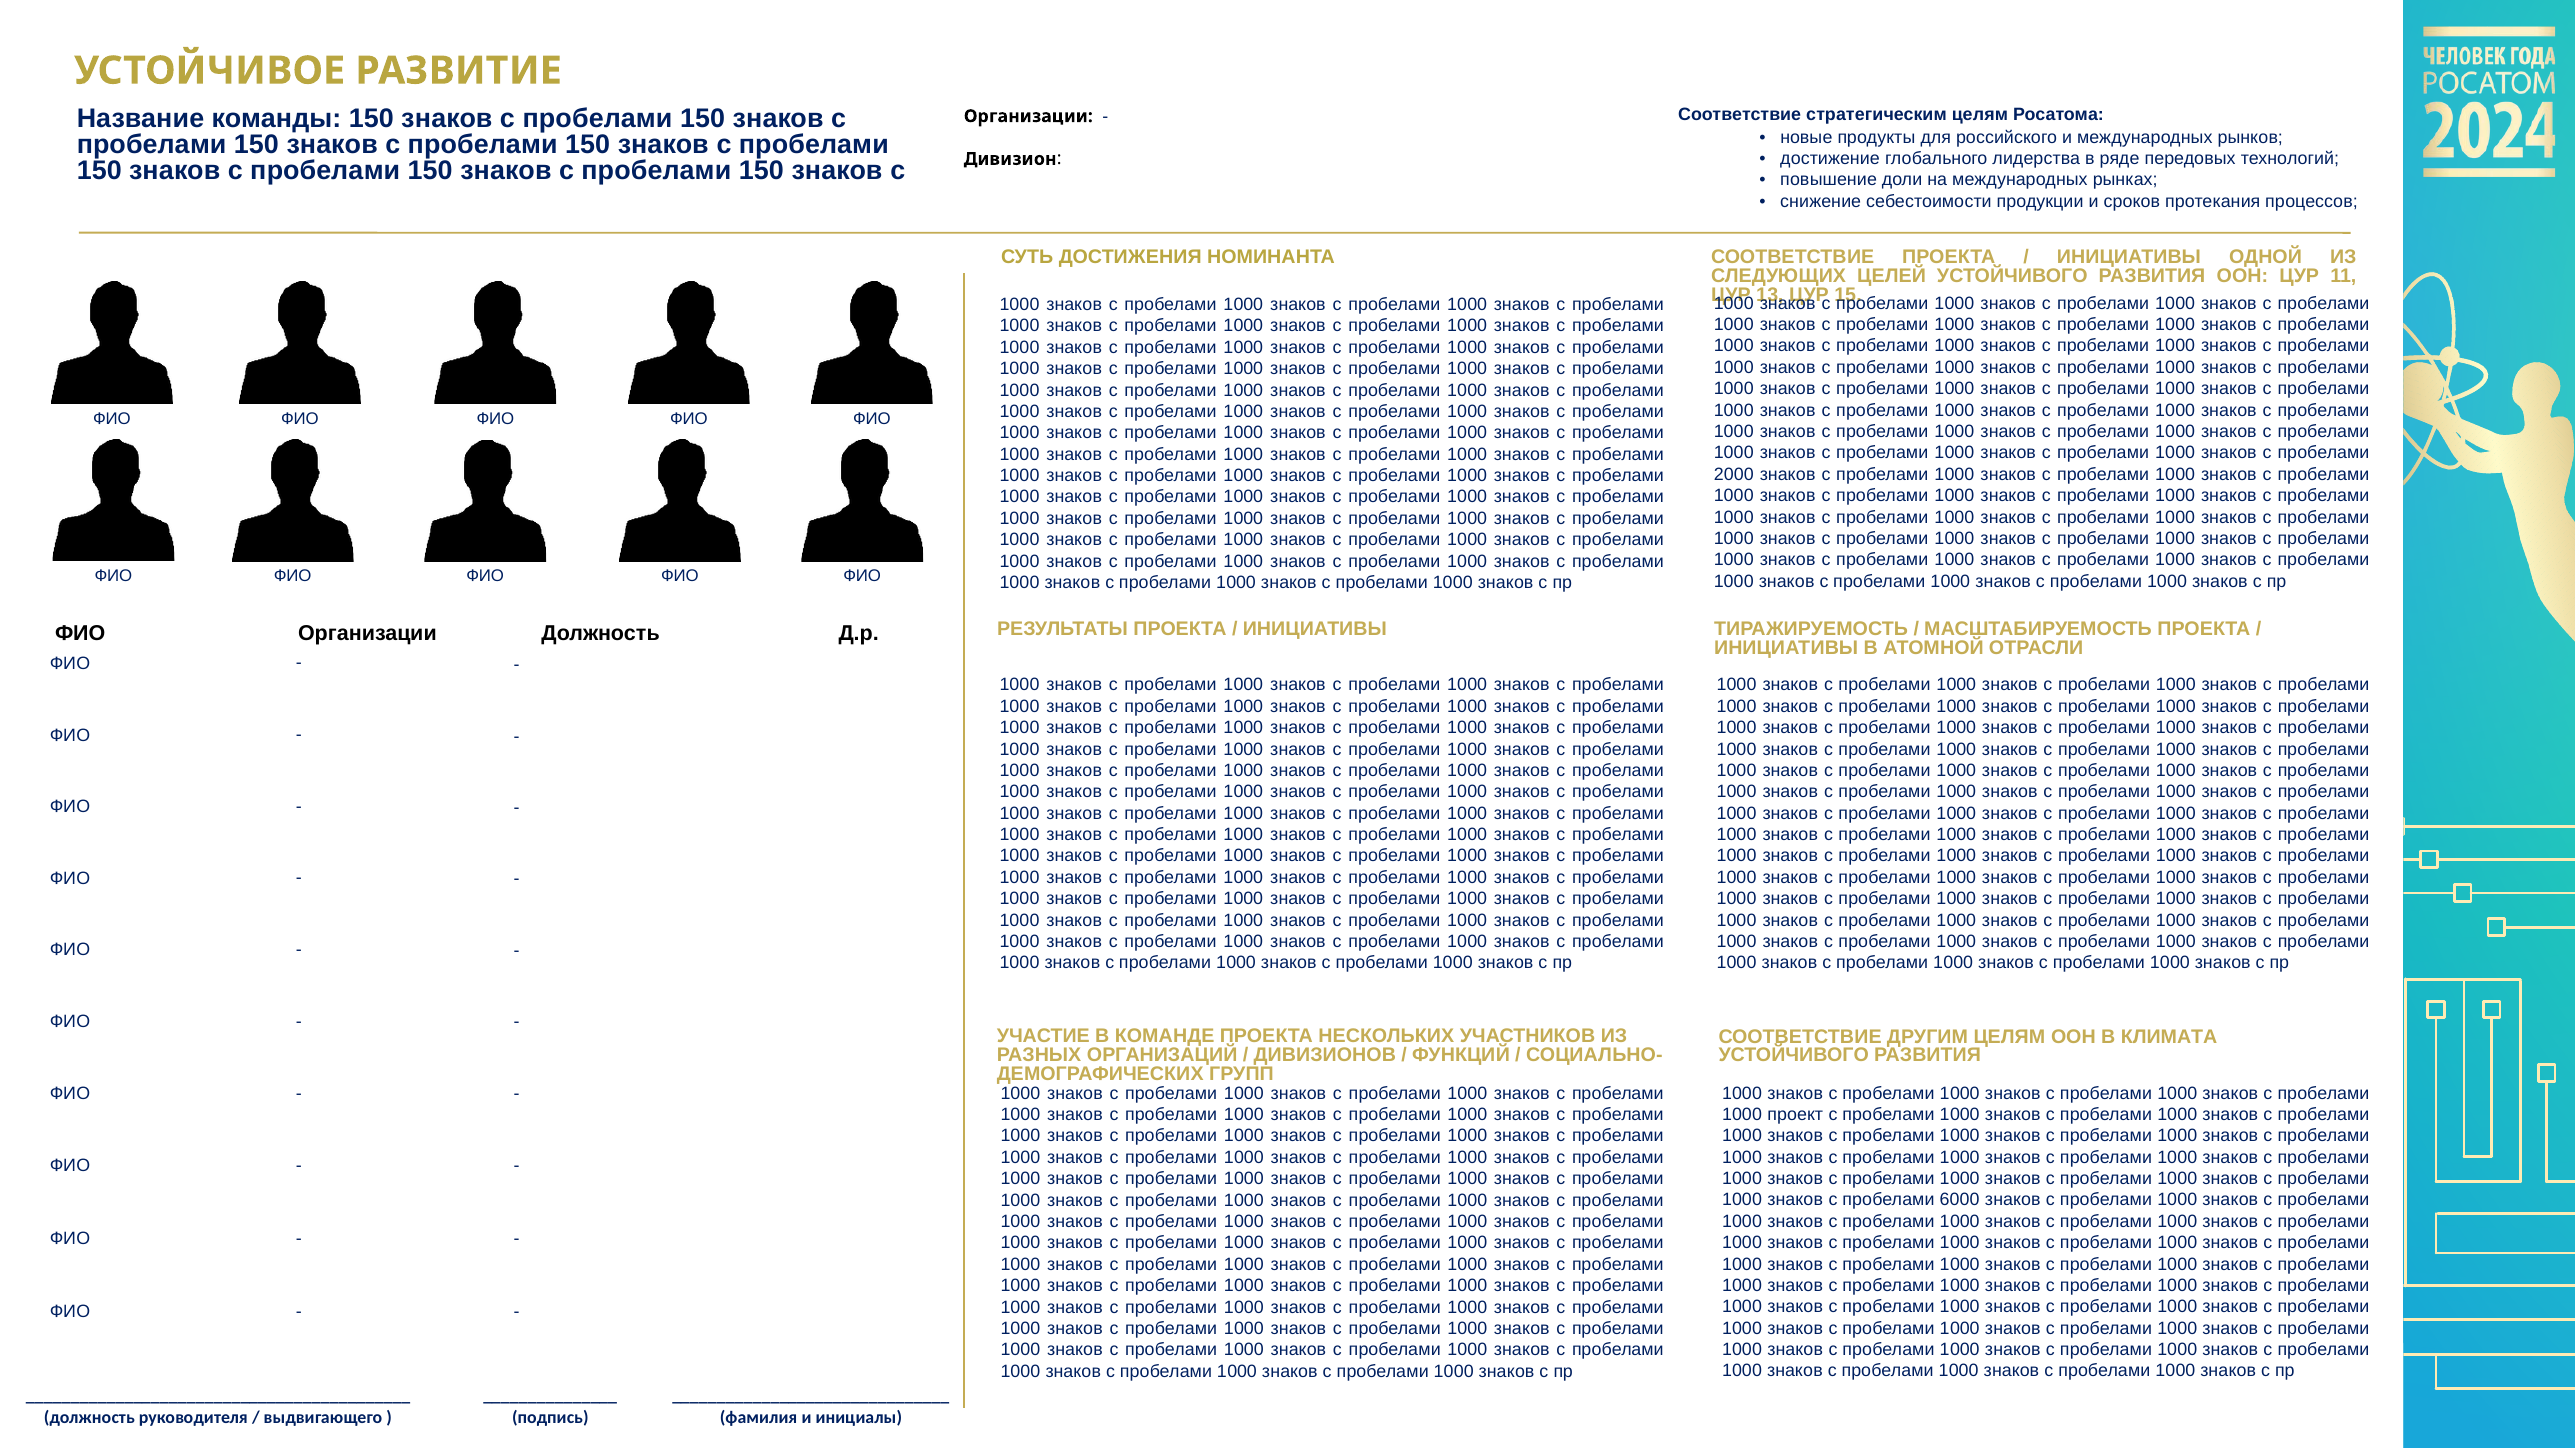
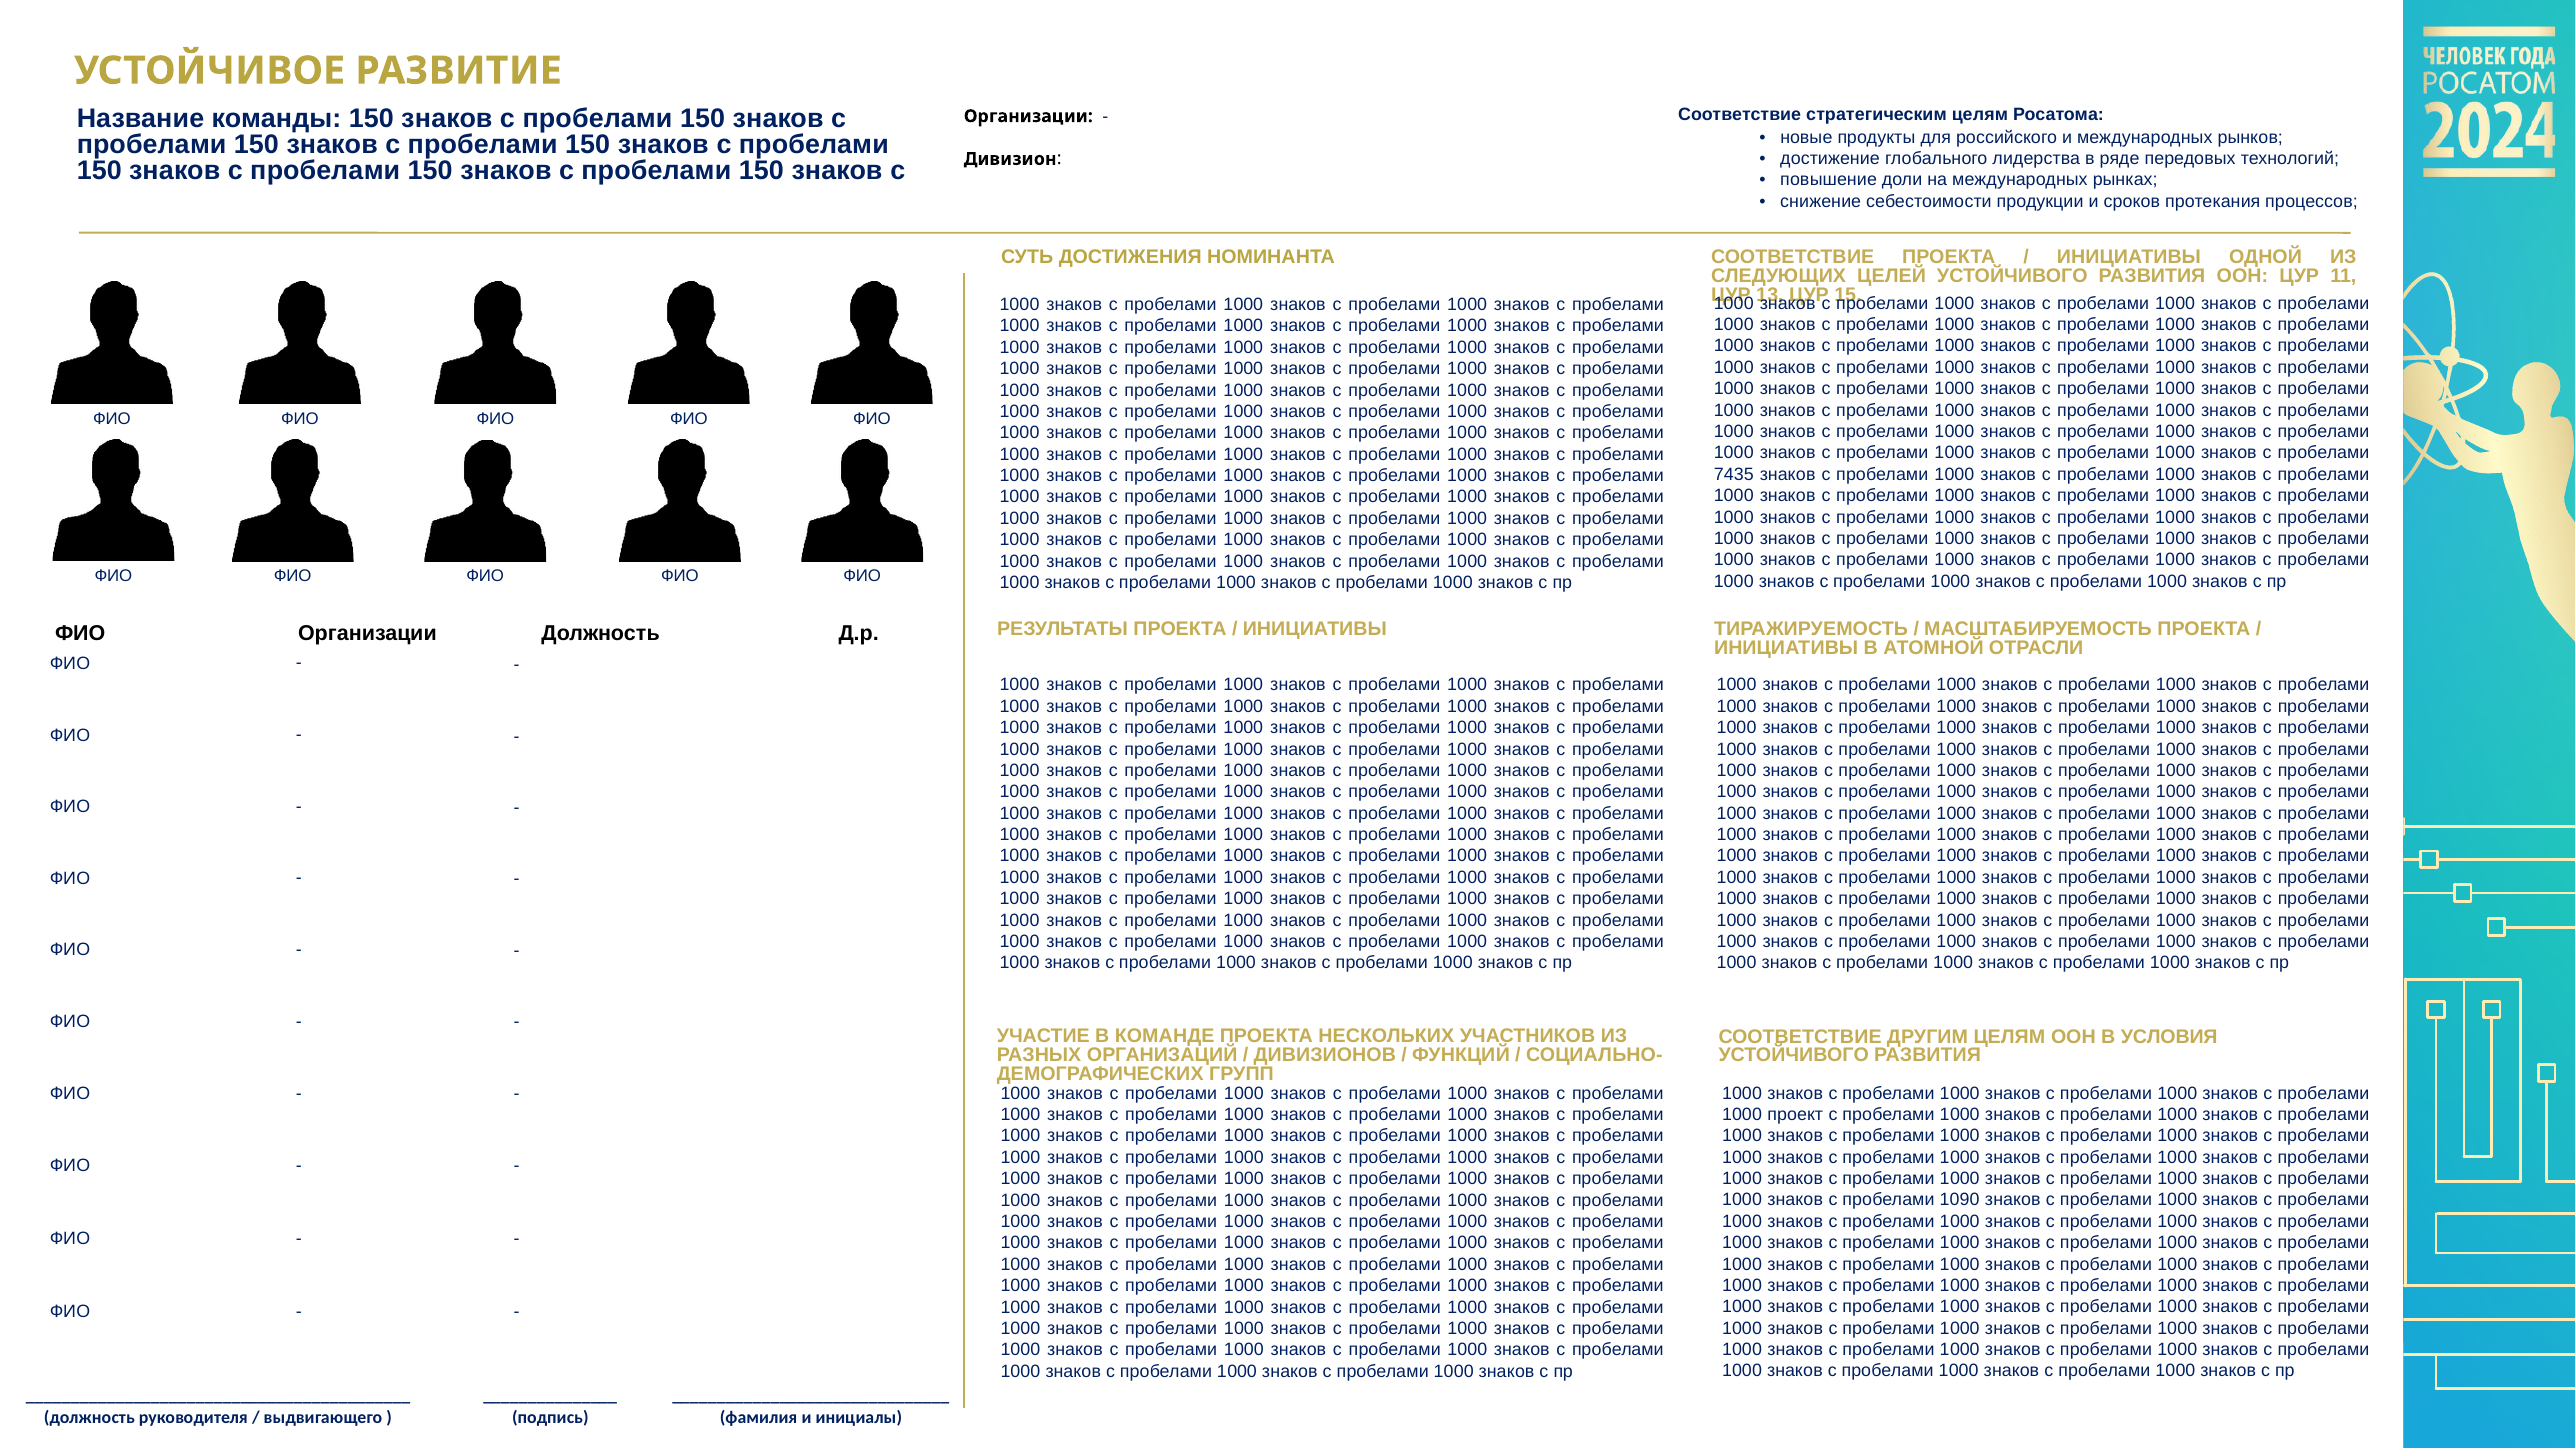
2000: 2000 -> 7435 (1734, 474)
КЛИМАТА: КЛИМАТА -> УСЛОВИЯ (2169, 1037)
6000: 6000 -> 1090 (1960, 1200)
